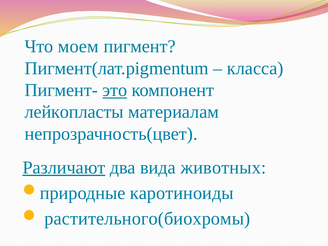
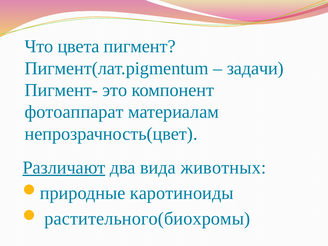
моем: моем -> цвета (79, 46)
класса: класса -> задачи (255, 68)
это underline: present -> none (115, 90)
лейкопласты: лейкопласты -> фотоаппарат (74, 112)
